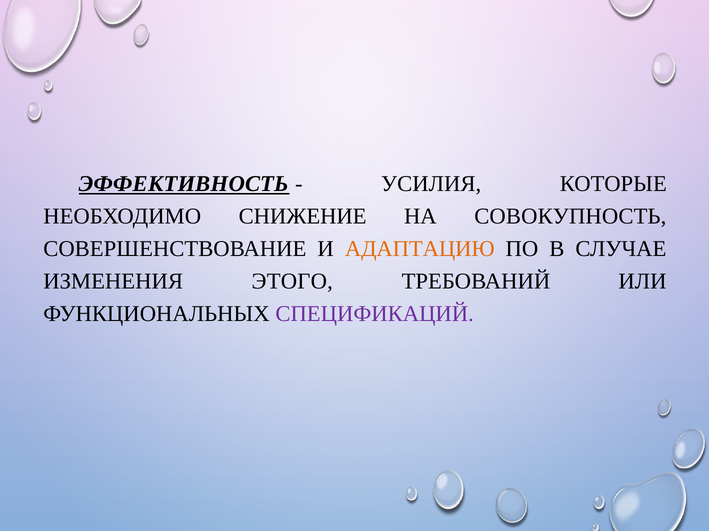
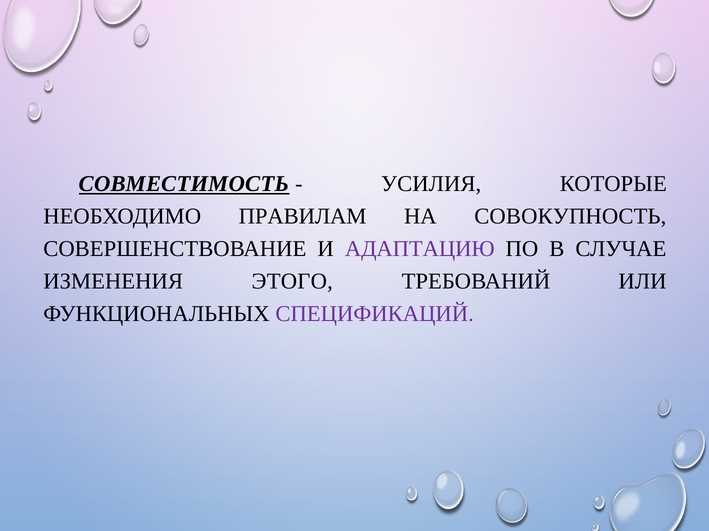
ЭФФЕКТИВНОСТЬ: ЭФФЕКТИВНОСТЬ -> СОВМЕСТИМОСТЬ (184, 184)
СНИЖЕНИЕ: СНИЖЕНИЕ -> ПРАВИЛАМ (303, 217)
АДАПТАЦИЮ colour: orange -> purple (420, 249)
